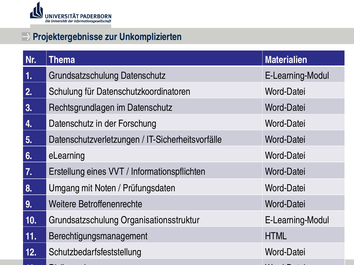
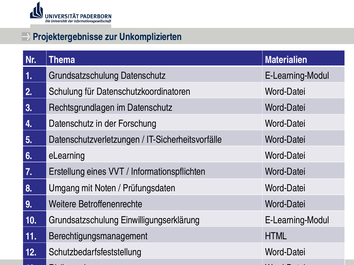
Organisationsstruktur: Organisationsstruktur -> Einwilligungserklärung (160, 221)
